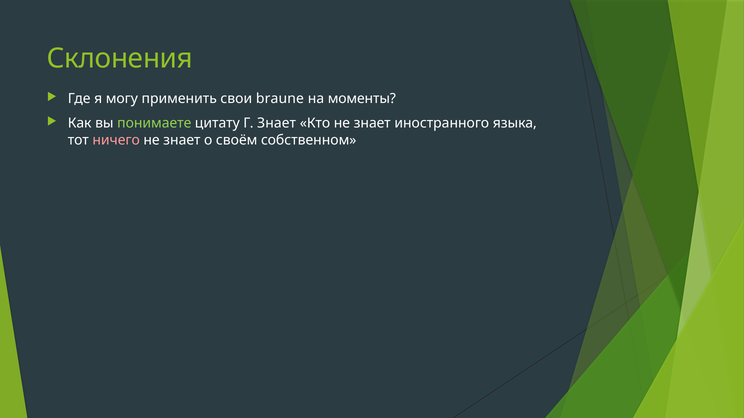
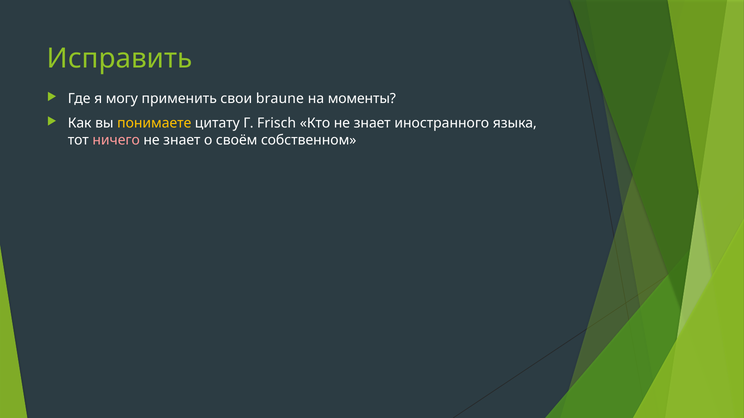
Склонения: Склонения -> Исправить (120, 59)
понимаете colour: light green -> yellow (154, 123)
Г Знает: Знает -> Frisch (277, 123)
